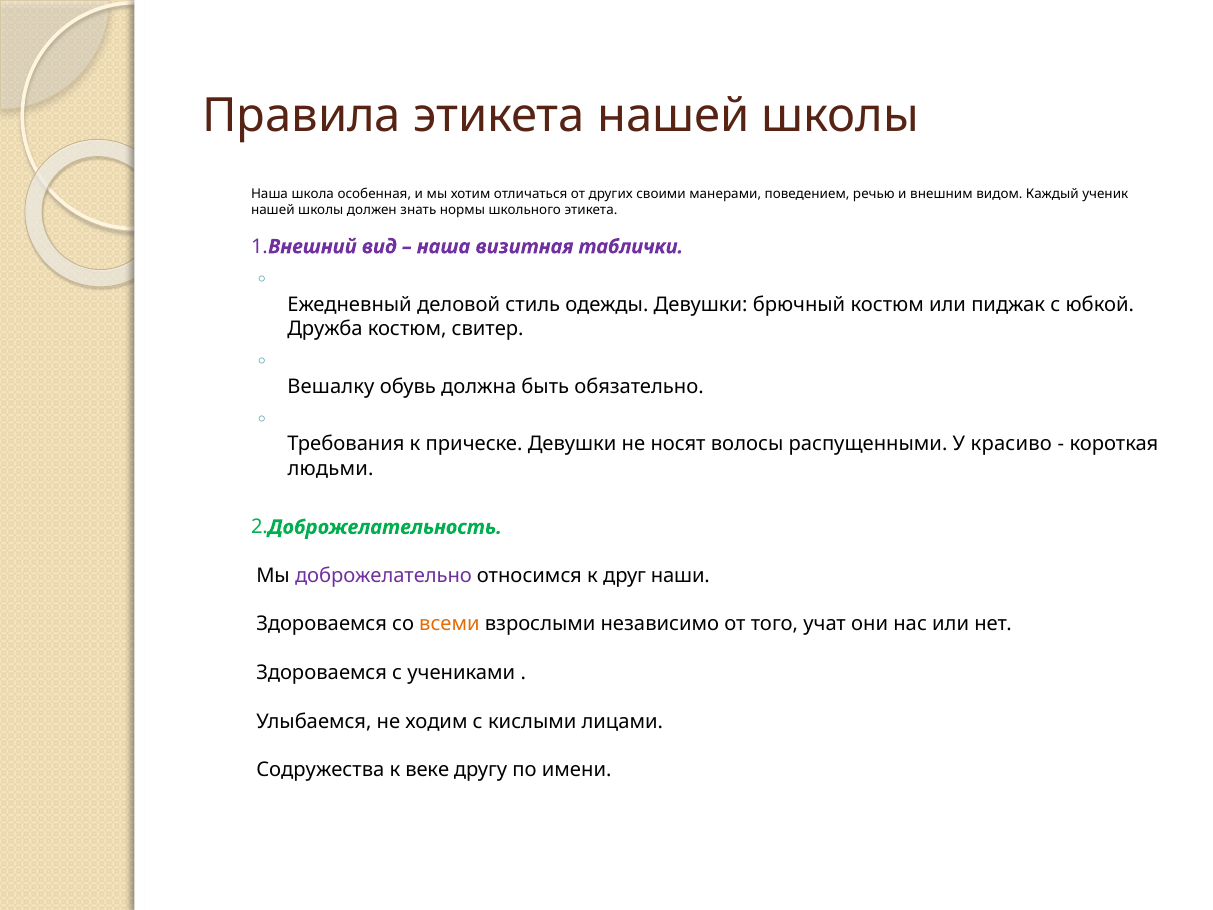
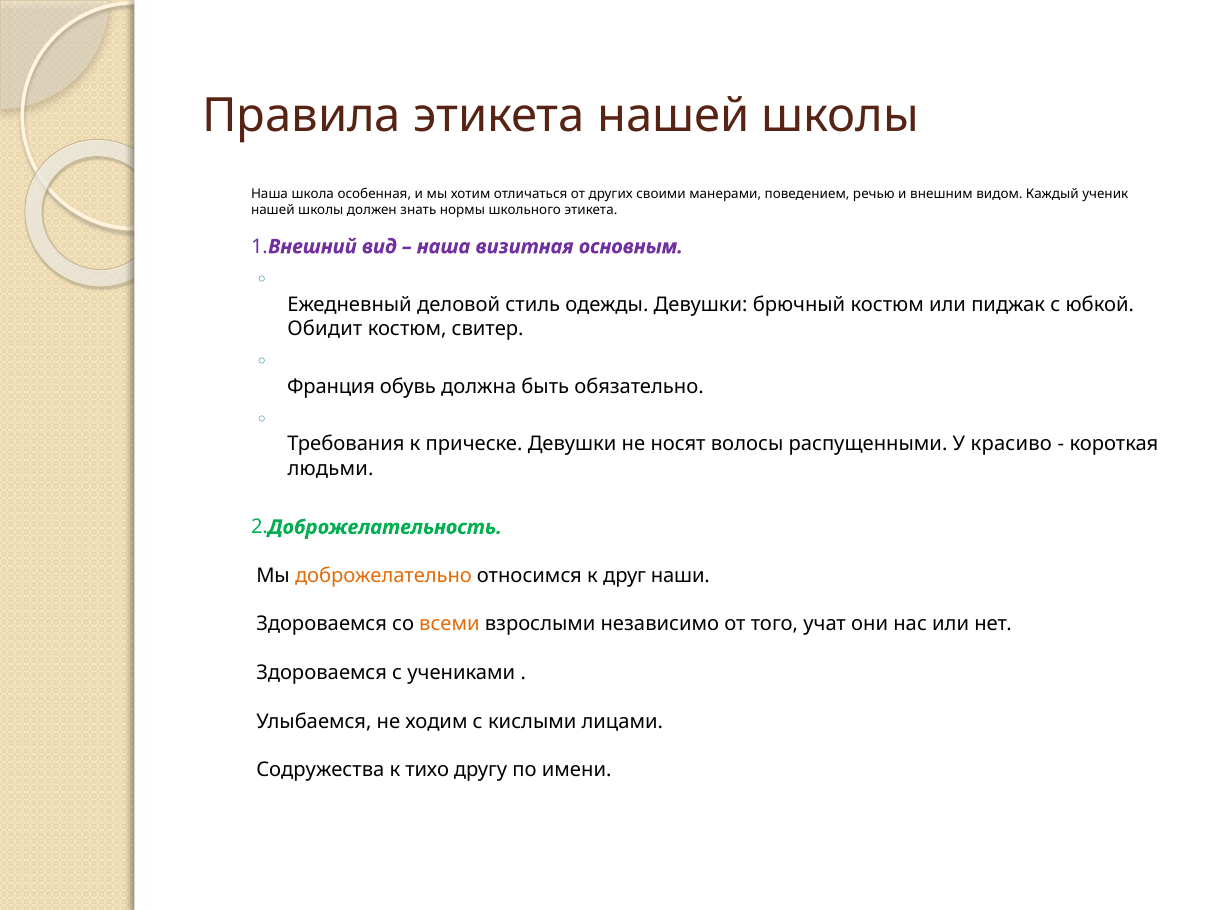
таблички: таблички -> основным (631, 247)
Дружба: Дружба -> Обидит (325, 329)
Вешалку: Вешалку -> Франция (331, 386)
доброжелательно colour: purple -> orange (383, 576)
веке: веке -> тихо (427, 770)
